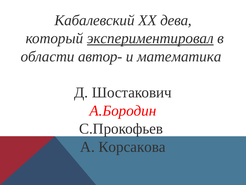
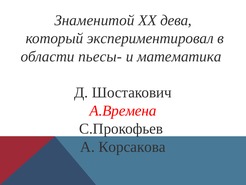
Кабалевский: Кабалевский -> Знаменитой (94, 20)
экспериментировал underline: present -> none (150, 38)
автор-: автор- -> пьесы- (100, 56)
А.Бородин: А.Бородин -> А.Времена (123, 110)
